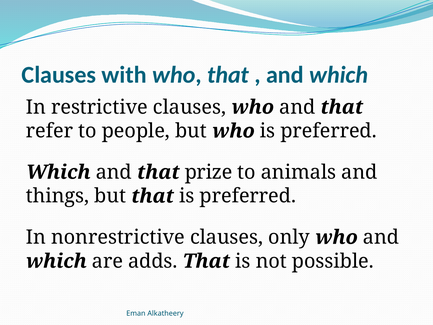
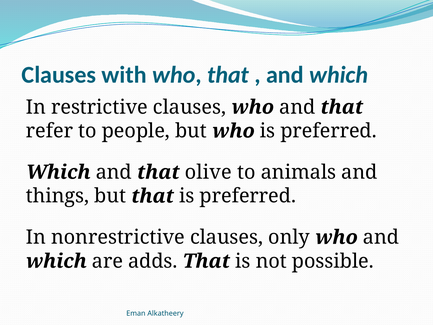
prize: prize -> olive (208, 172)
